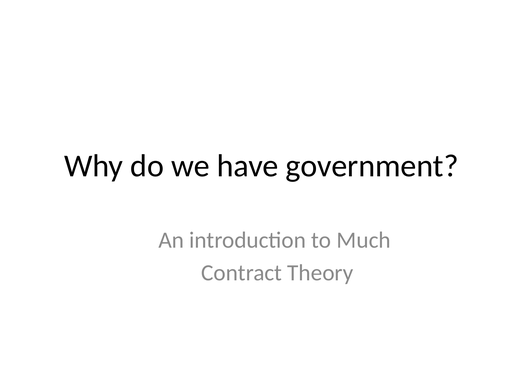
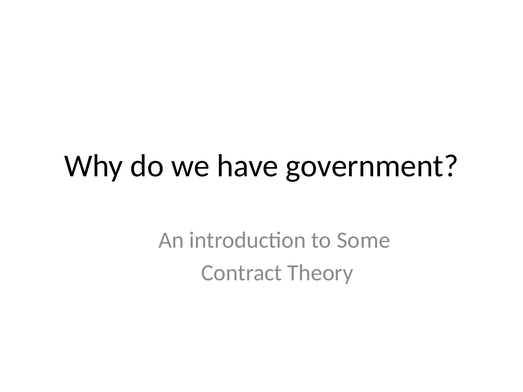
Much: Much -> Some (364, 240)
